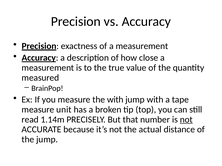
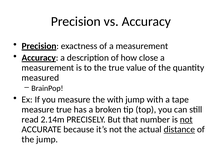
measure unit: unit -> true (64, 110)
1.14m: 1.14m -> 2.14m (53, 120)
distance underline: none -> present (179, 130)
